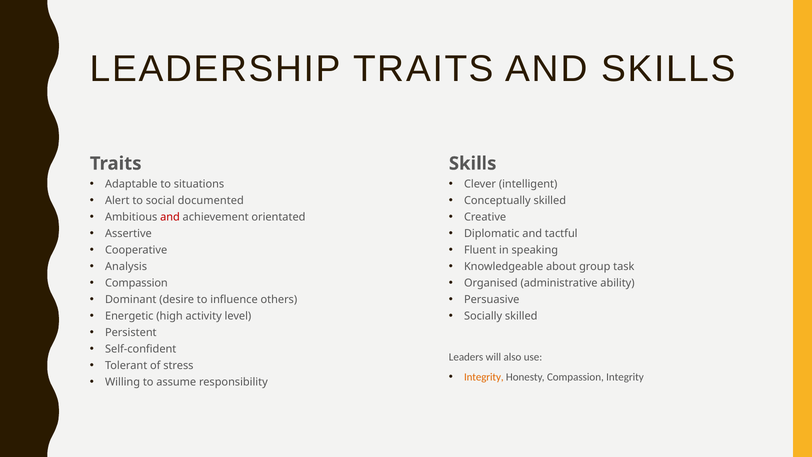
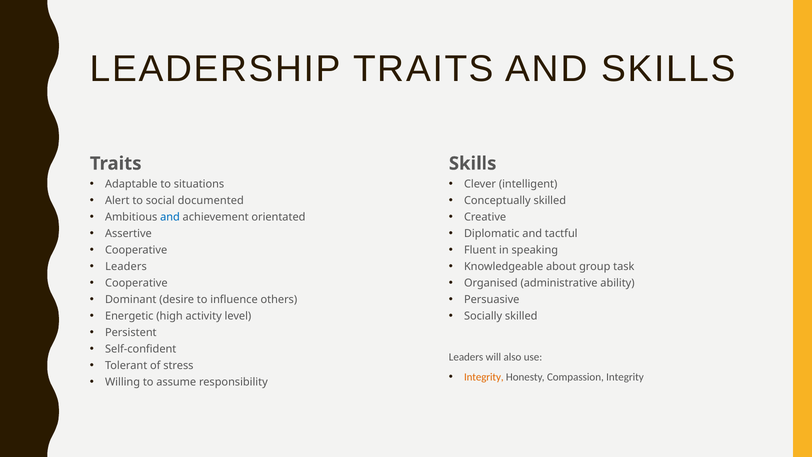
and colour: red -> blue (170, 217)
Analysis: Analysis -> Leaders (126, 266)
Compassion: Compassion -> Cooperative (136, 283)
